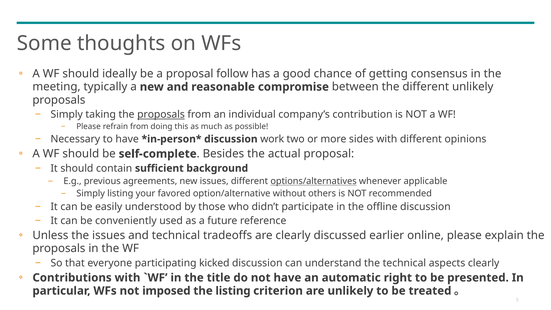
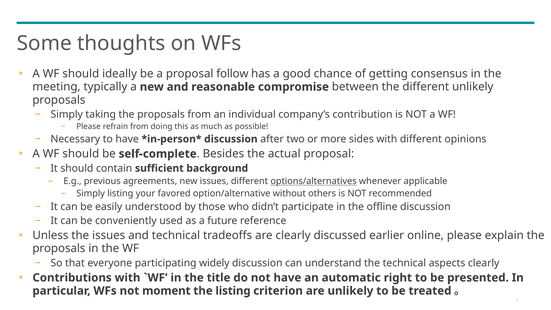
proposals underline: present -> none (161, 114)
work: work -> after (272, 139)
kicked: kicked -> widely (214, 263)
imposed: imposed -> moment (166, 291)
